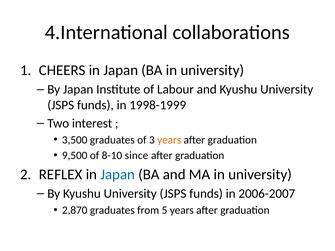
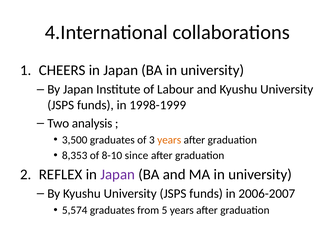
interest: interest -> analysis (92, 123)
9,500: 9,500 -> 8,353 (75, 156)
Japan colour: blue -> purple (118, 175)
2,870: 2,870 -> 5,574 (75, 210)
